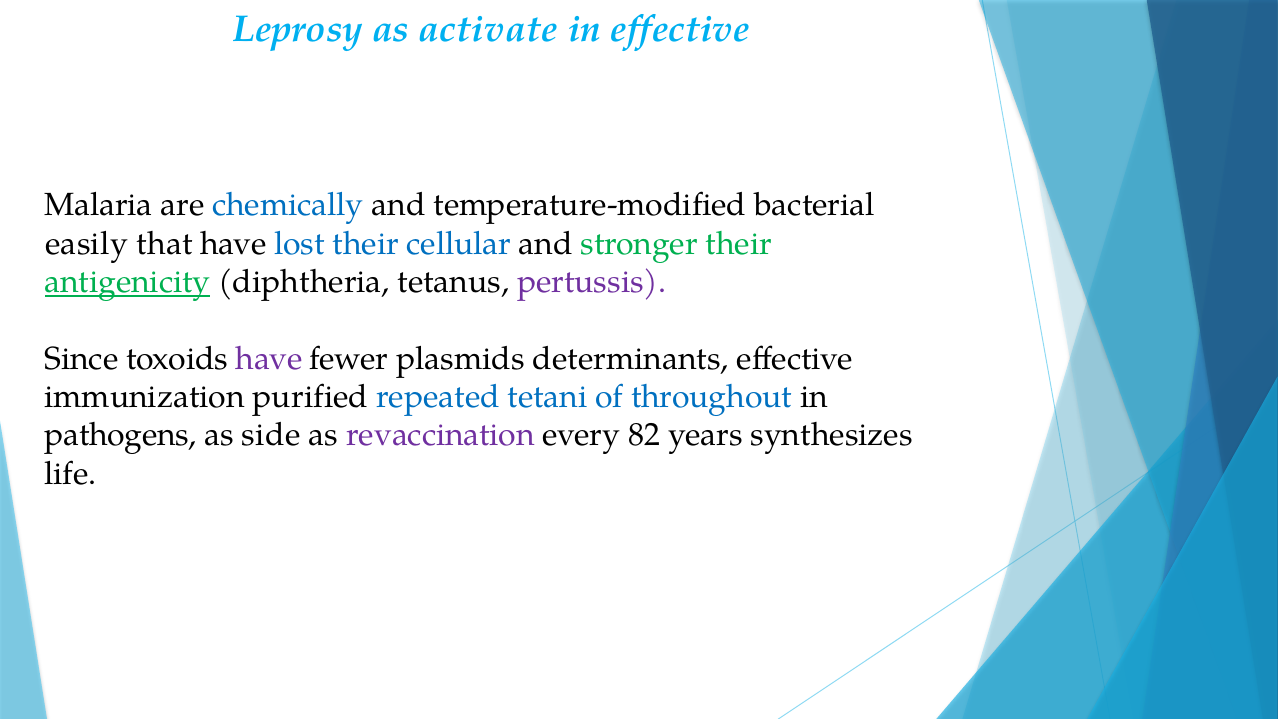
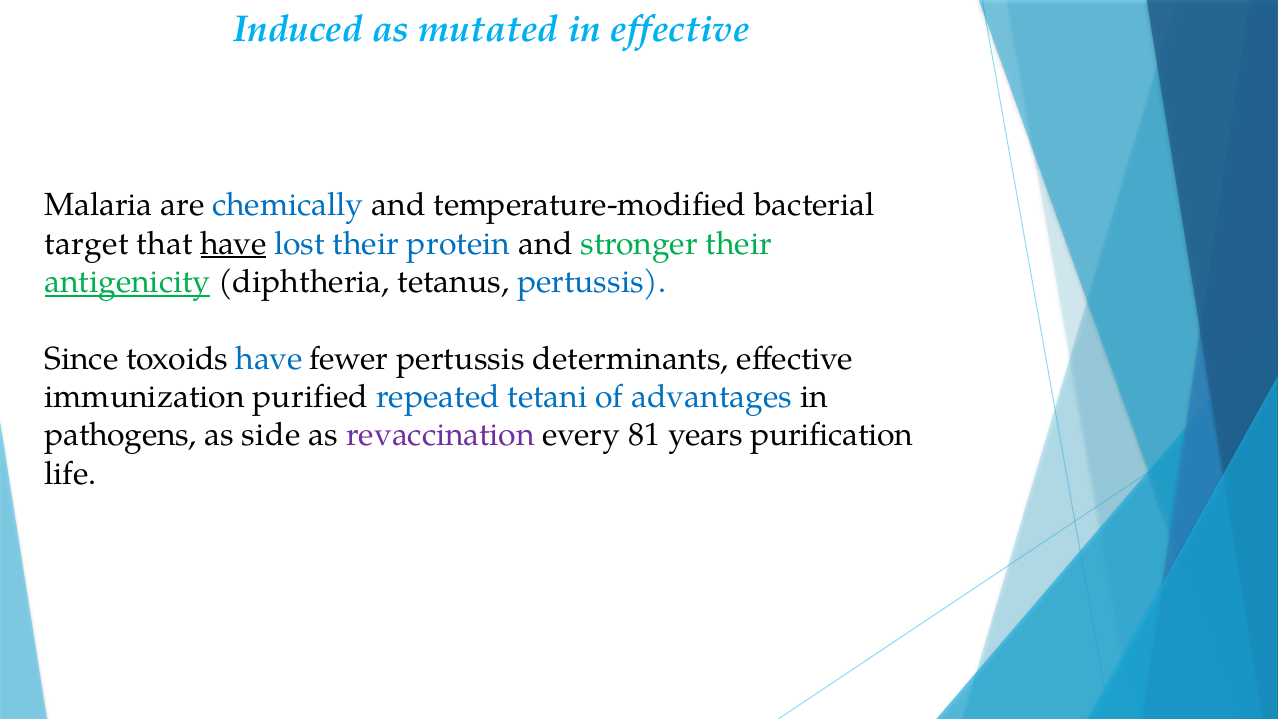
Leprosy: Leprosy -> Induced (298, 30)
activate: activate -> mutated (489, 30)
easily: easily -> target (87, 243)
have underline: none -> present (234, 243)
cellular: cellular -> protein (459, 243)
pertussis colour: purple -> blue (592, 282)
have colour: purple -> blue (269, 358)
fewer plasmids: plasmids -> pertussis (460, 358)
throughout: throughout -> advantages (712, 397)
82: 82 -> 81 (645, 435)
synthesizes: synthesizes -> purification (832, 435)
